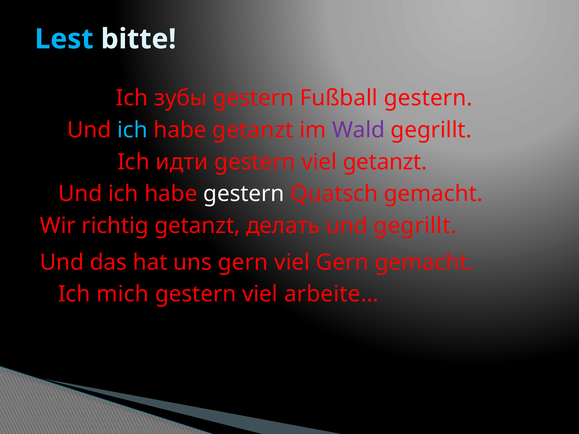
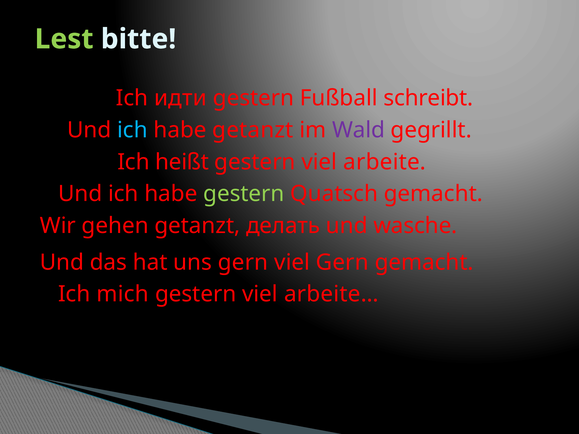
Lest colour: light blue -> light green (64, 39)
зубы: зубы -> идти (180, 98)
Fußball gestern: gestern -> schreibt (428, 98)
идти: идти -> heißt (182, 162)
viel getanzt: getanzt -> arbeite (385, 162)
gestern colour: white -> light green (244, 194)
richtig: richtig -> gehen (115, 226)
und gegrillt: gegrillt -> wasche (415, 226)
